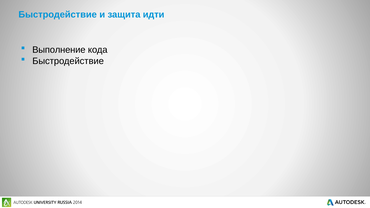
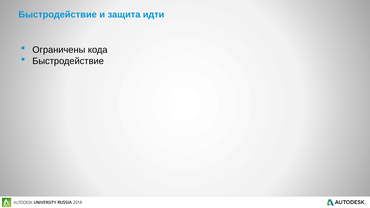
Выполнение: Выполнение -> Ограничены (59, 50)
